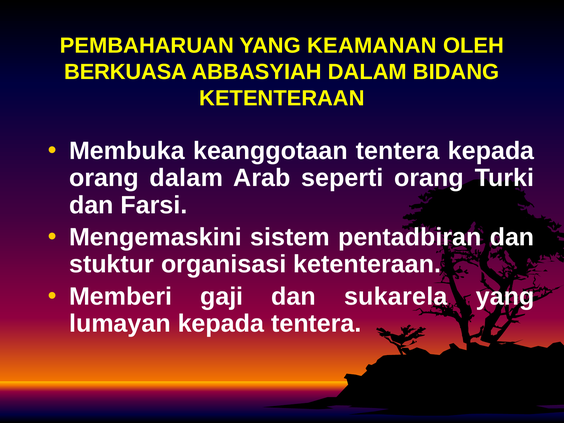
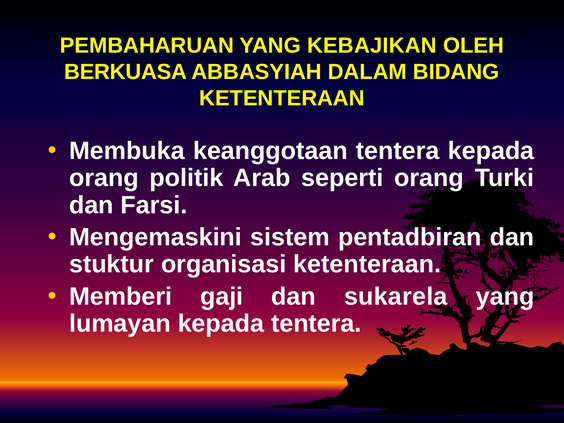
KEAMANAN: KEAMANAN -> KEBAJIKAN (372, 46)
orang dalam: dalam -> politik (186, 178)
